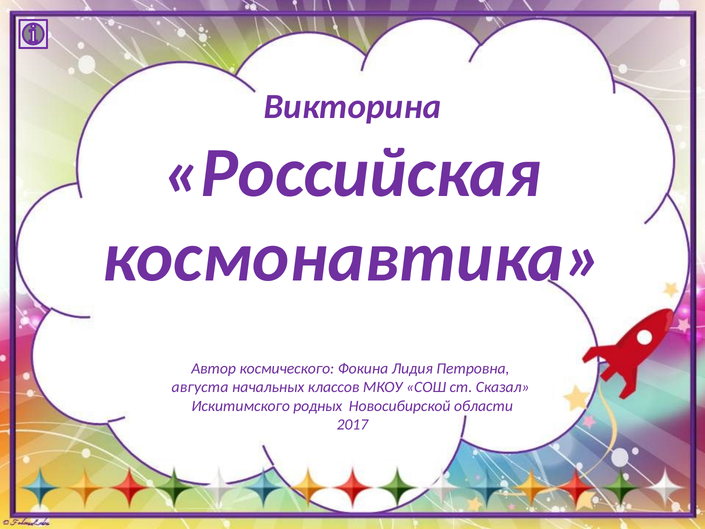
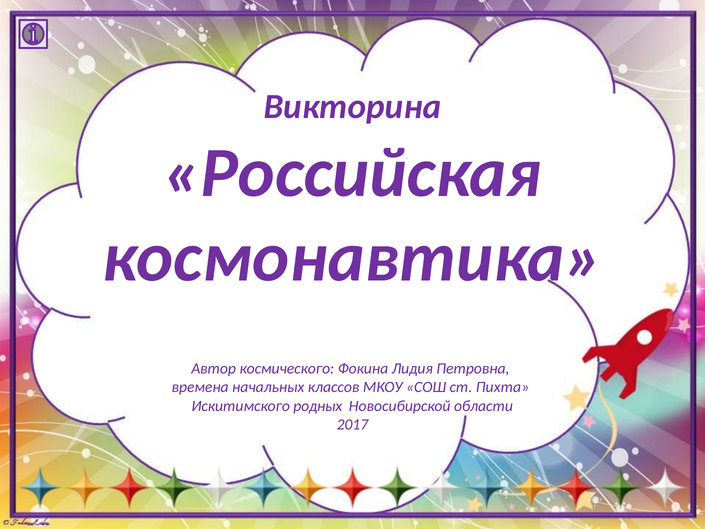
августа: августа -> времена (200, 387)
Сказал: Сказал -> Пихта (503, 387)
